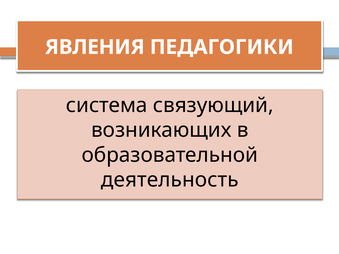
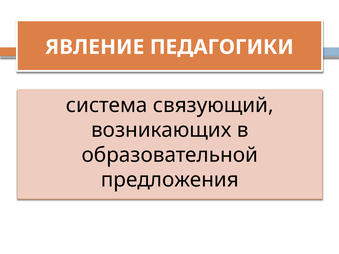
ЯВЛЕНИЯ: ЯВЛЕНИЯ -> ЯВЛЕНИЕ (95, 47)
деятельность: деятельность -> предложения (170, 180)
